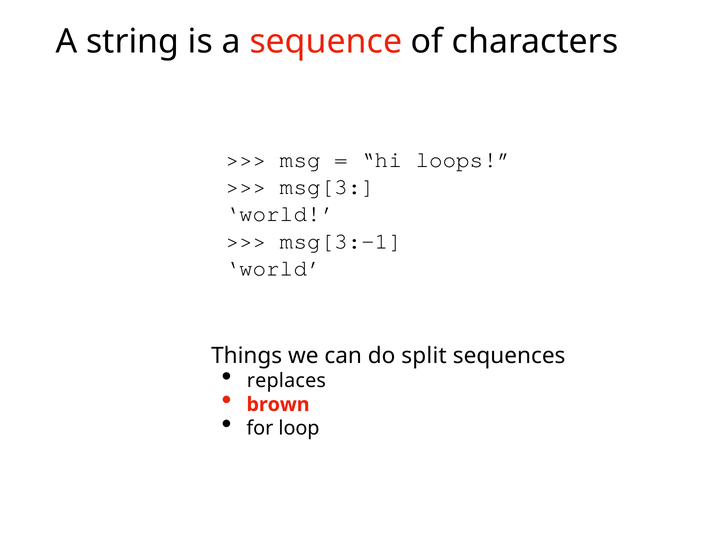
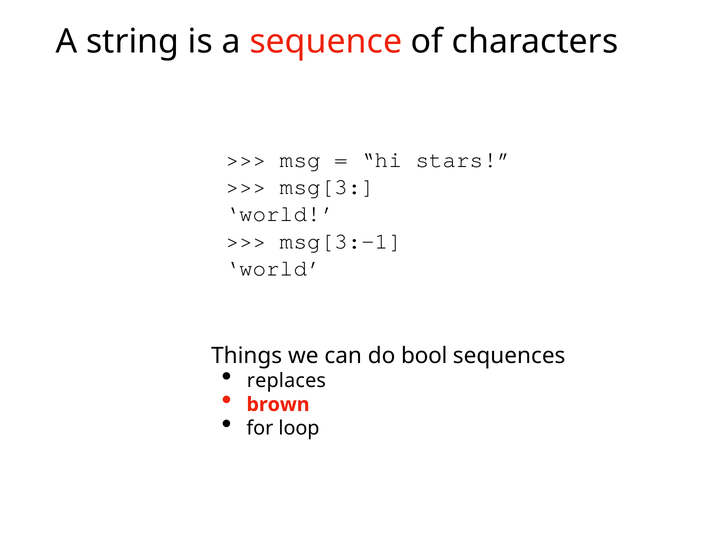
loops: loops -> stars (463, 160)
split: split -> bool (424, 356)
